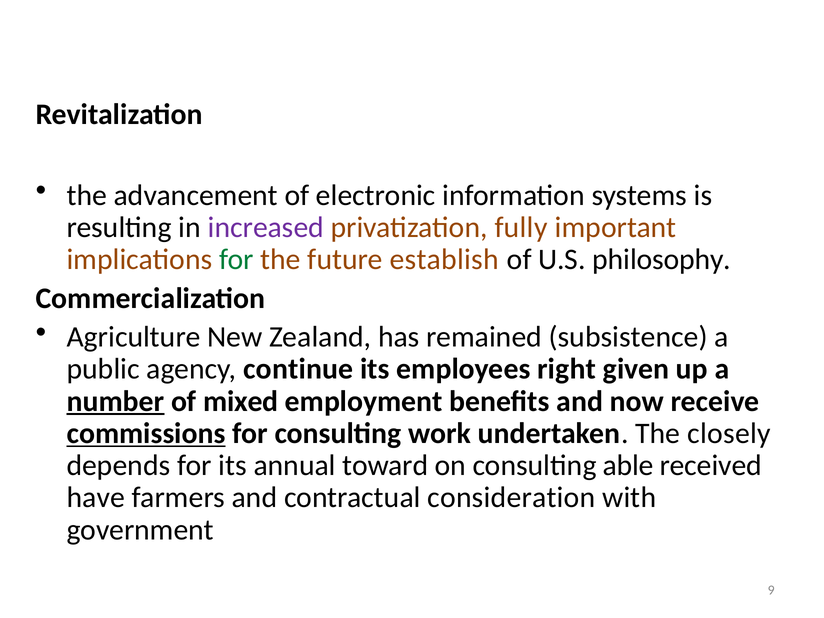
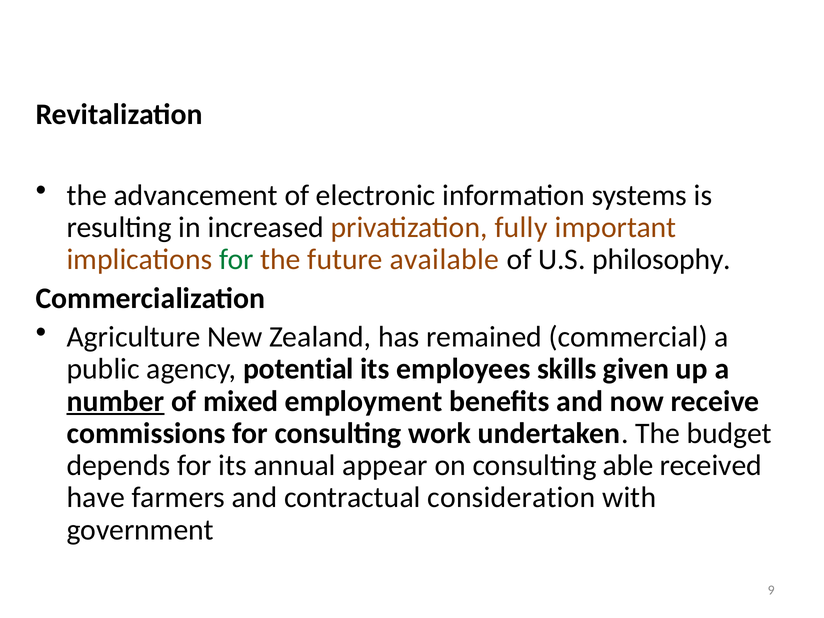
increased colour: purple -> black (266, 227)
establish: establish -> available (444, 260)
subsistence: subsistence -> commercial (628, 337)
continue: continue -> potential (299, 369)
right: right -> skills (567, 369)
commissions underline: present -> none (146, 433)
closely: closely -> budget (729, 433)
toward: toward -> appear (385, 465)
